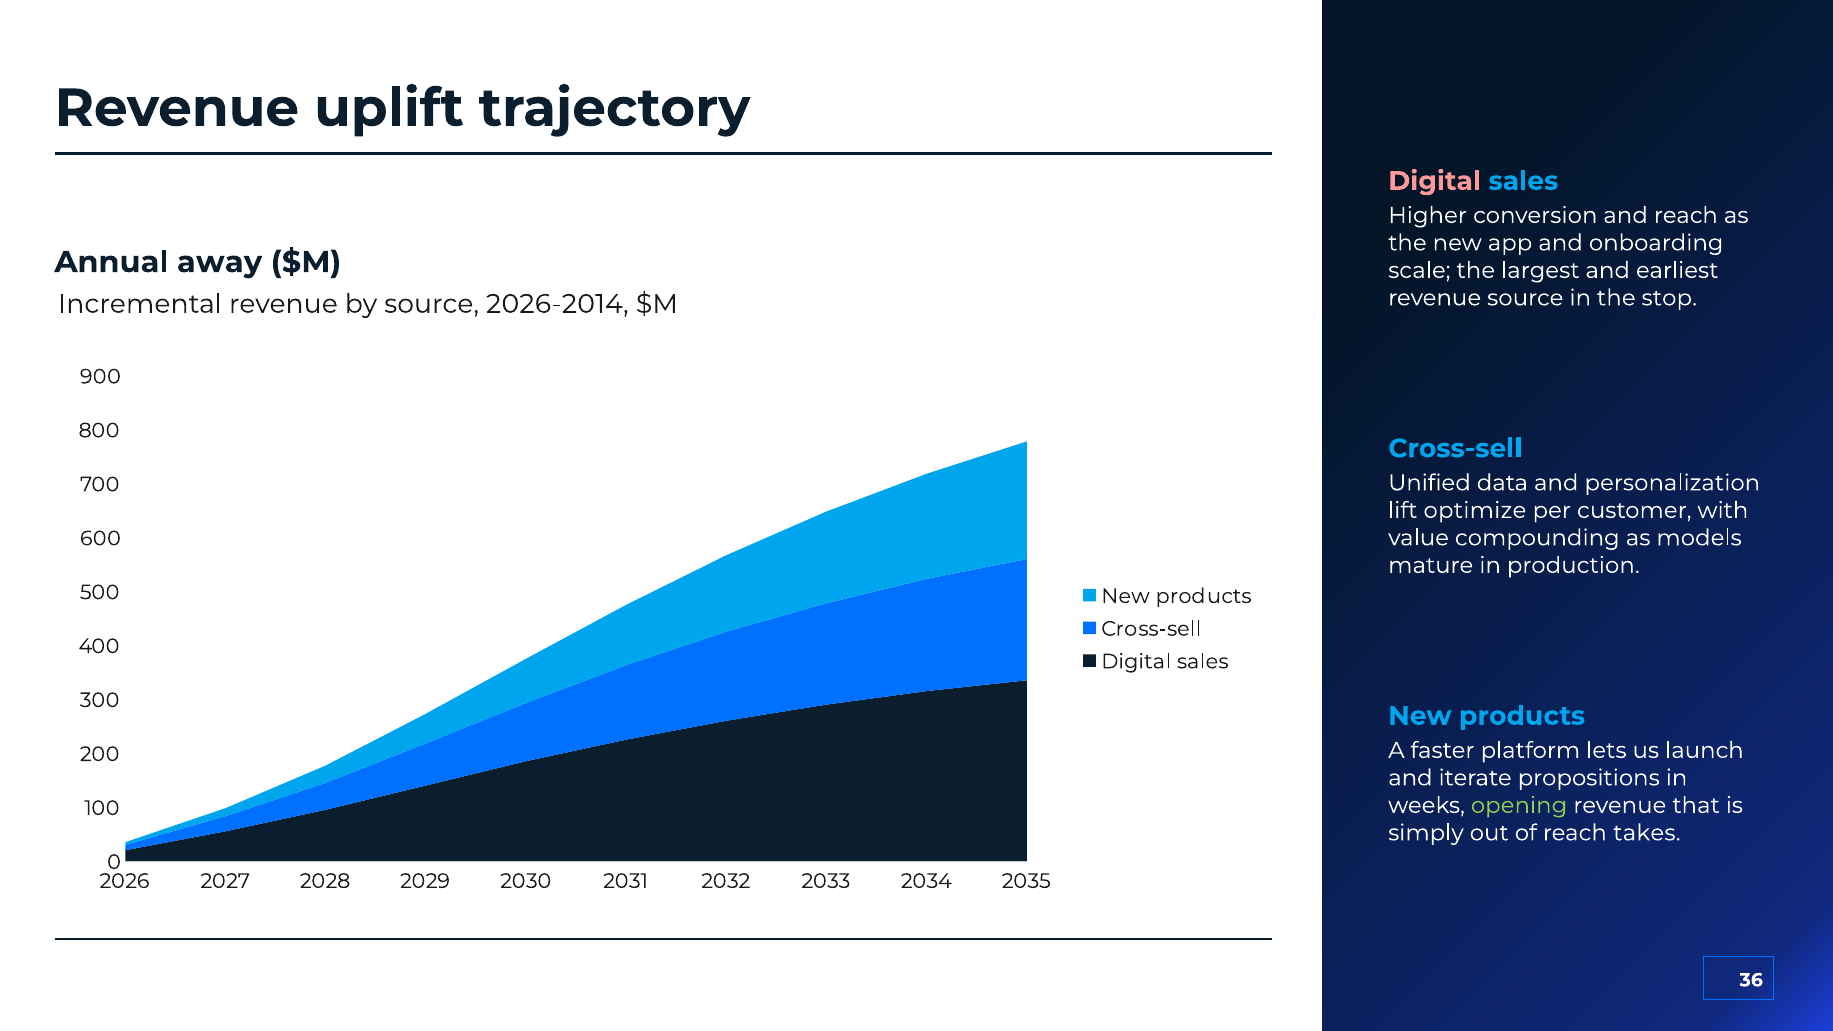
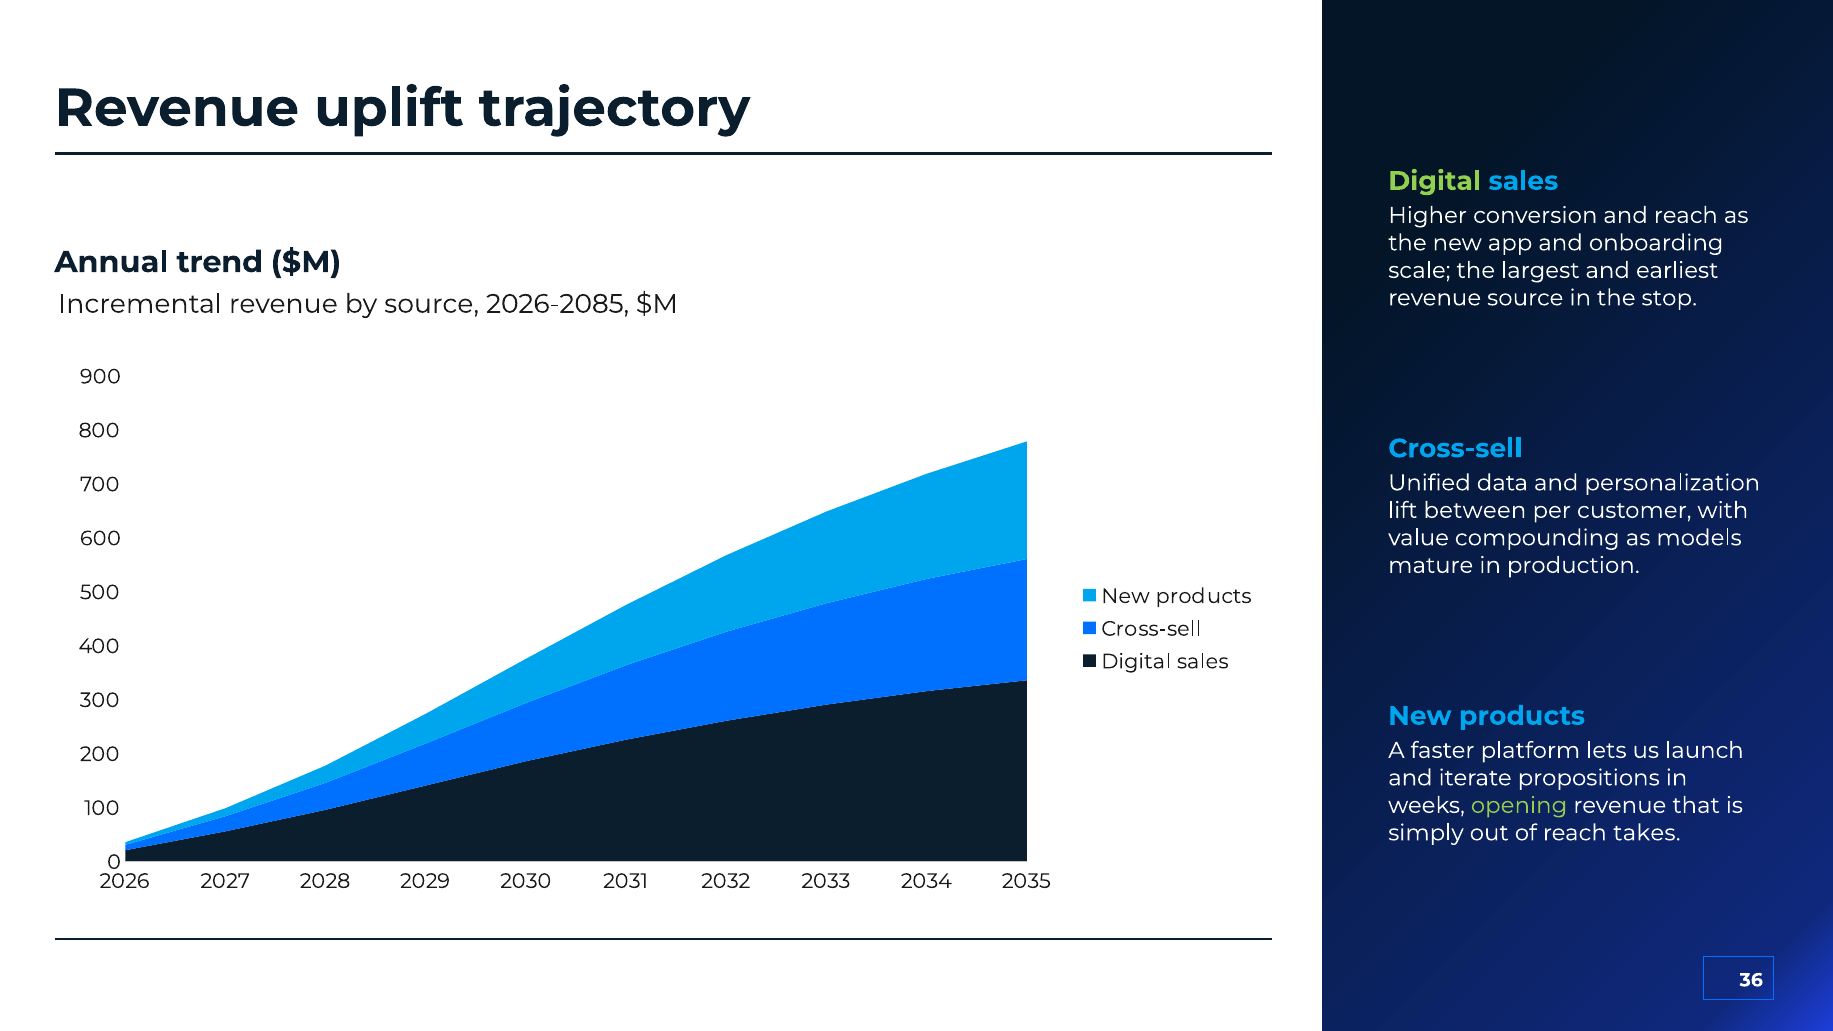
Digital colour: pink -> light green (1435, 181)
away: away -> trend (220, 262)
2026-2014: 2026-2014 -> 2026-2085 (558, 304)
optimize: optimize -> between (1475, 510)
